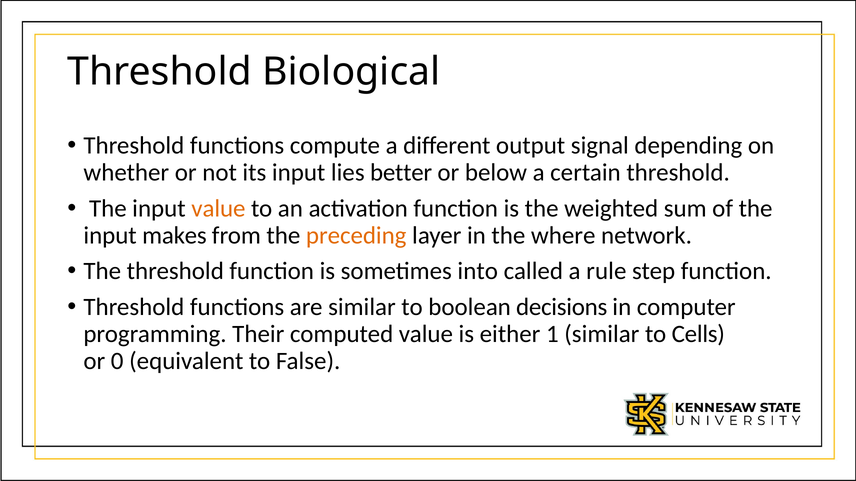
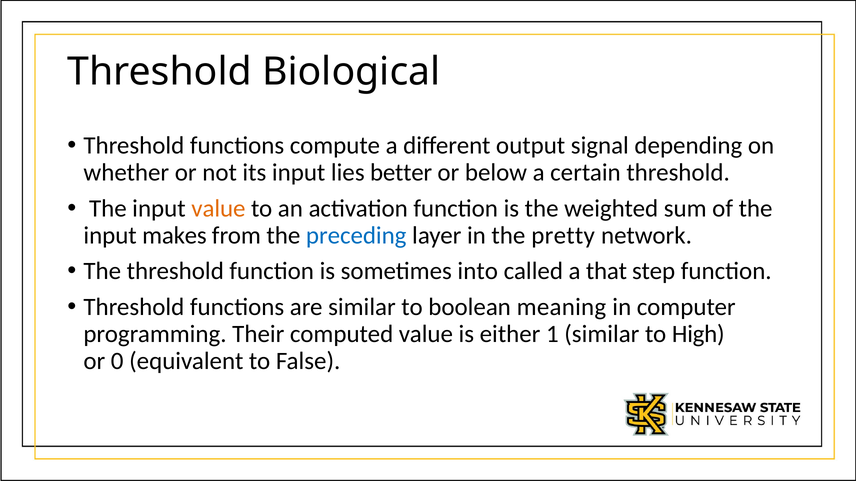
preceding colour: orange -> blue (356, 236)
where: where -> pretty (563, 236)
rule: rule -> that (606, 271)
decisions: decisions -> meaning (561, 307)
Cells: Cells -> High (698, 334)
